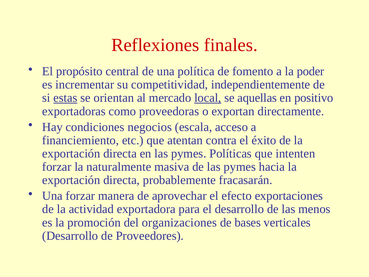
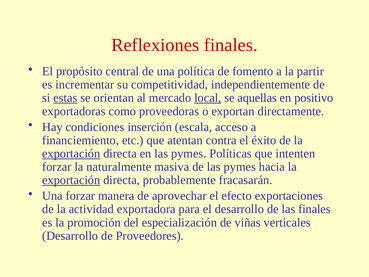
poder: poder -> partir (310, 71)
negocios: negocios -> inserción (150, 127)
exportación underline: none -> present (71, 153)
exportación underline: none -> present (71, 180)
las menos: menos -> finales (315, 209)
organizaciones: organizaciones -> especialización (179, 222)
bases: bases -> viñas (248, 222)
